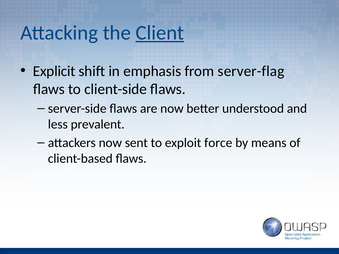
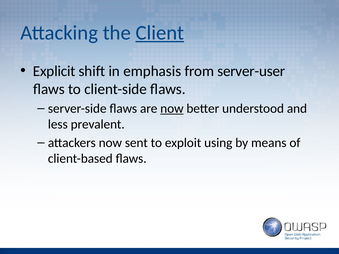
server-flag: server-flag -> server-user (251, 71)
now underline: none -> present (172, 109)
force: force -> using (218, 143)
